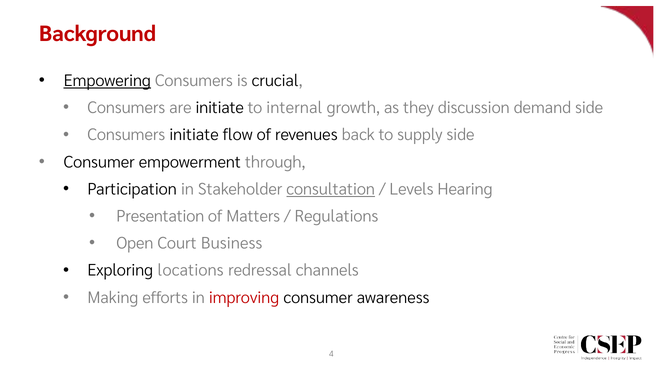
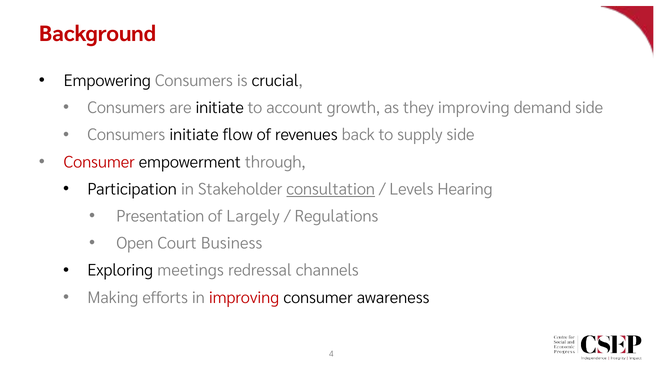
Empowering underline: present -> none (107, 81)
internal: internal -> account (295, 108)
they discussion: discussion -> improving (474, 108)
Consumer colour: black -> red (99, 162)
Matters: Matters -> Largely (253, 216)
locations: locations -> meetings (191, 271)
